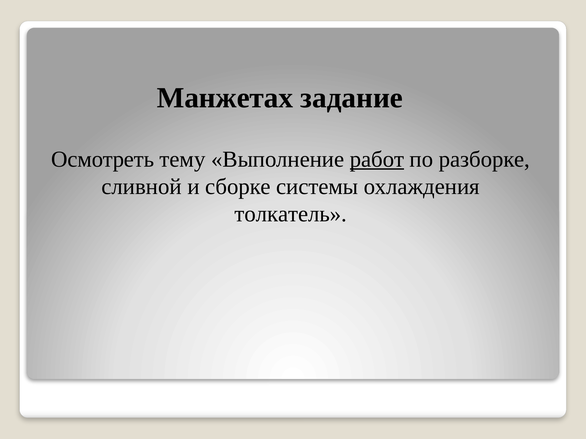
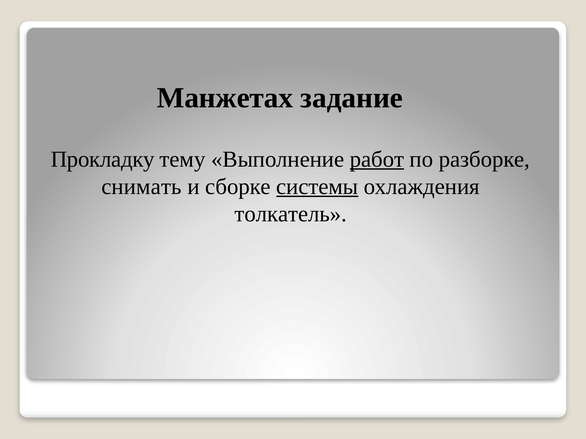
Осмотреть: Осмотреть -> Прокладку (103, 159)
сливной: сливной -> снимать (141, 187)
системы underline: none -> present (317, 187)
